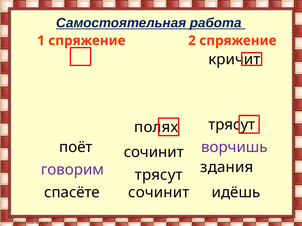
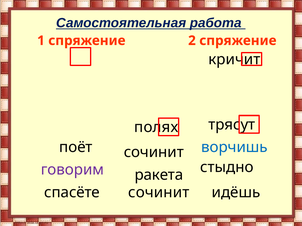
ворчишь colour: purple -> blue (234, 147)
здания: здания -> стыдно (227, 168)
трясут: трясут -> ракета (159, 175)
